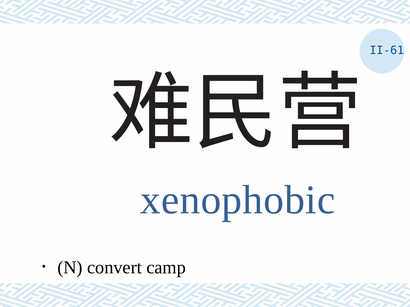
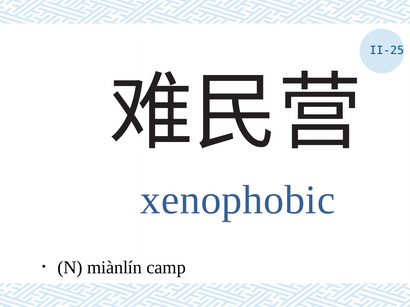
II-61: II-61 -> II-25 (387, 51)
convert: convert -> miànlín (115, 268)
